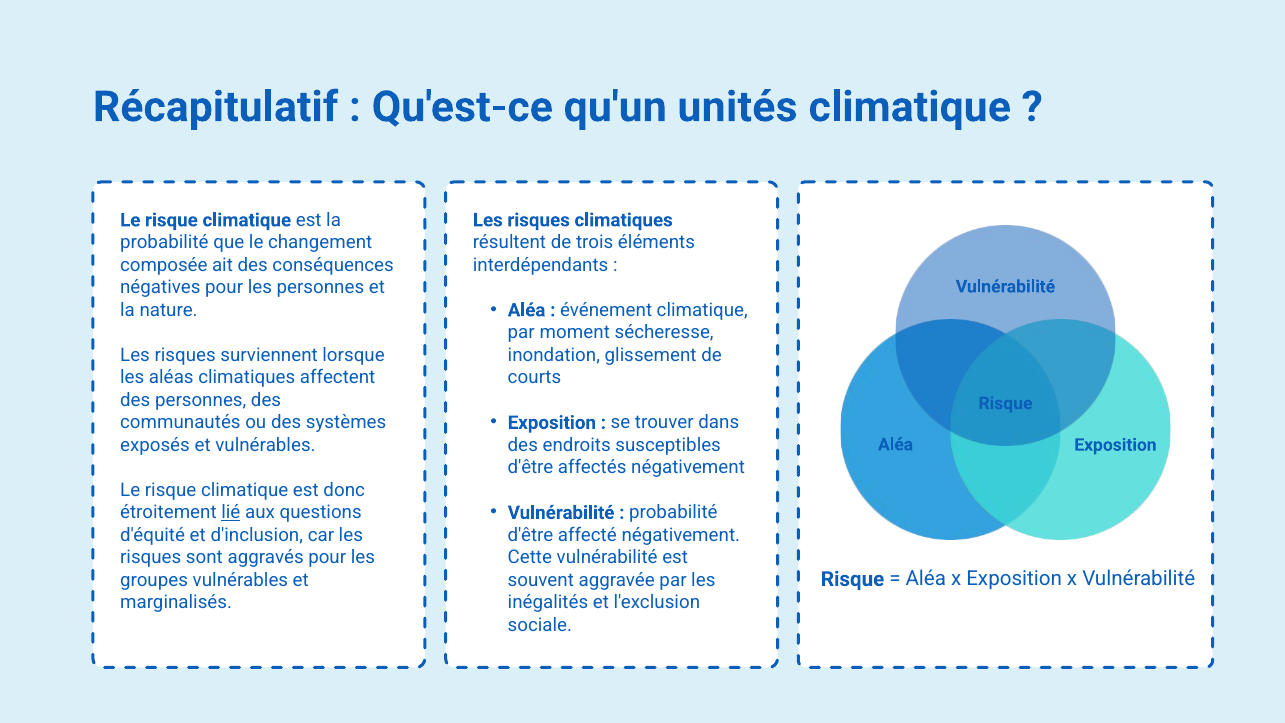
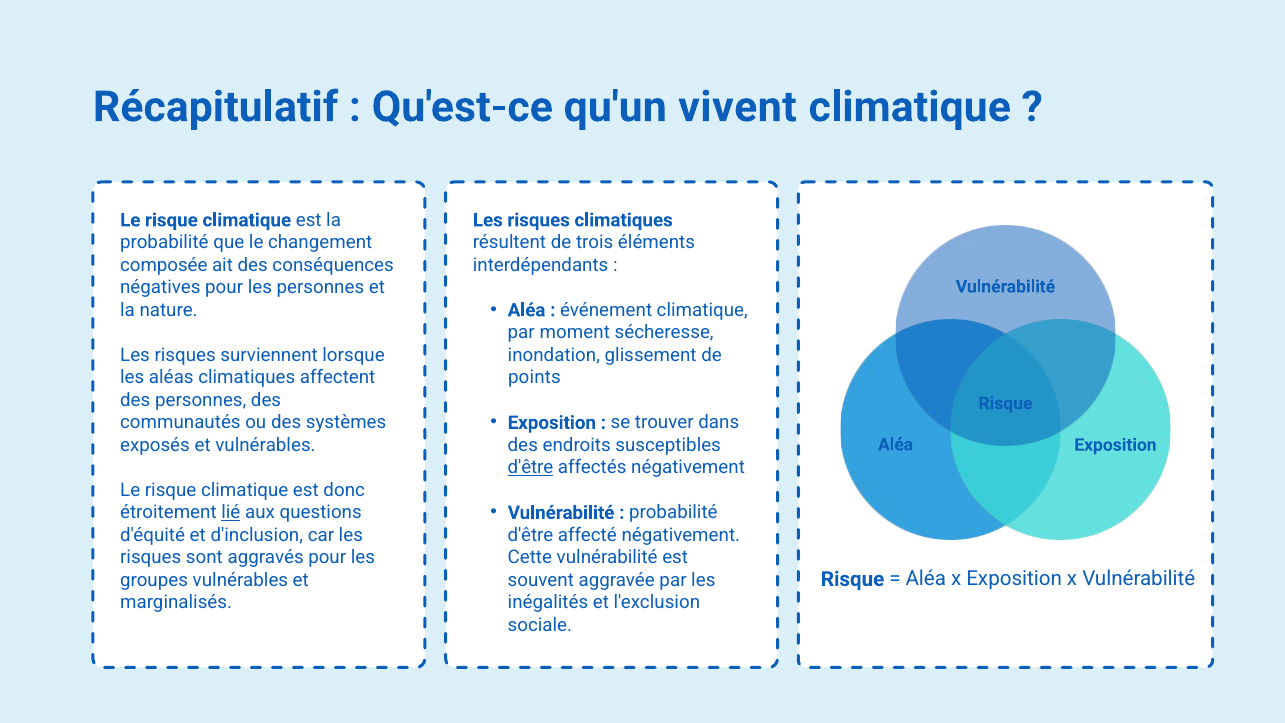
unités: unités -> vivent (737, 107)
courts: courts -> points (534, 378)
d'être underline: none -> present (531, 468)
